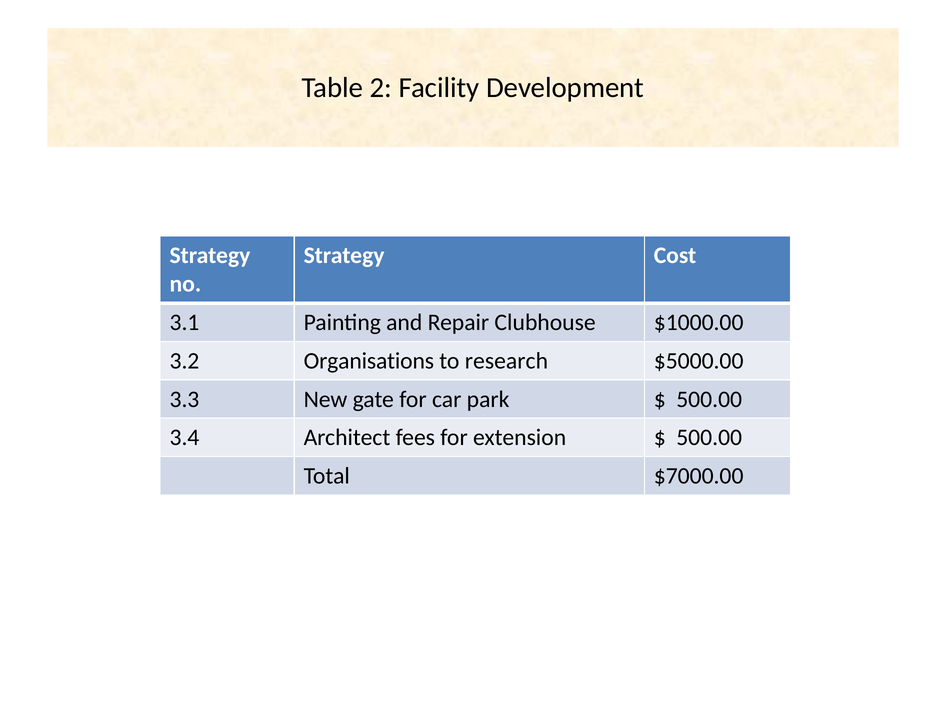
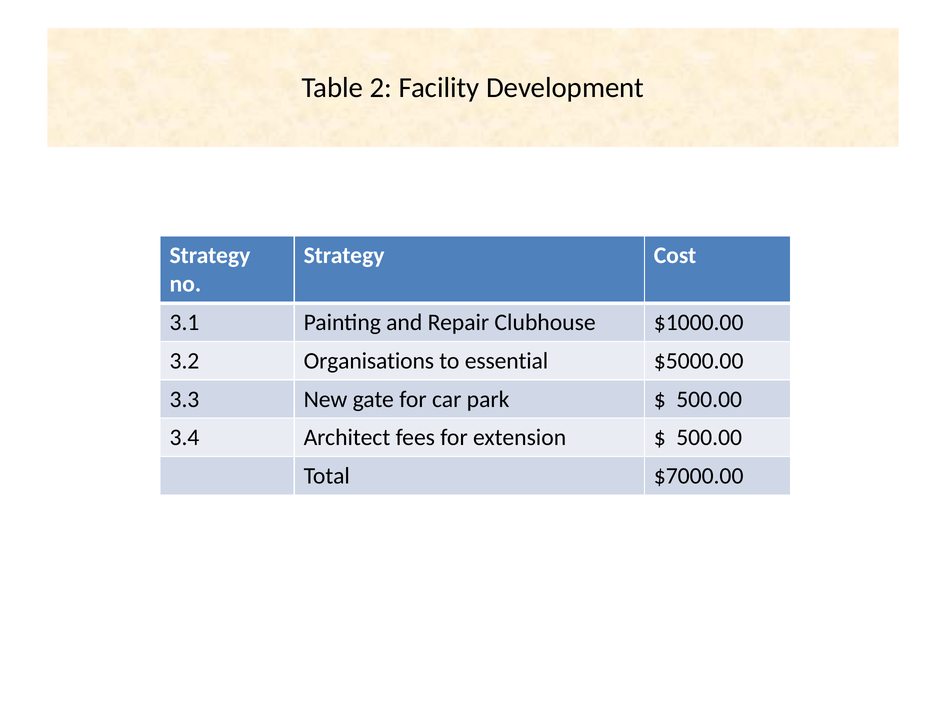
research: research -> essential (507, 361)
